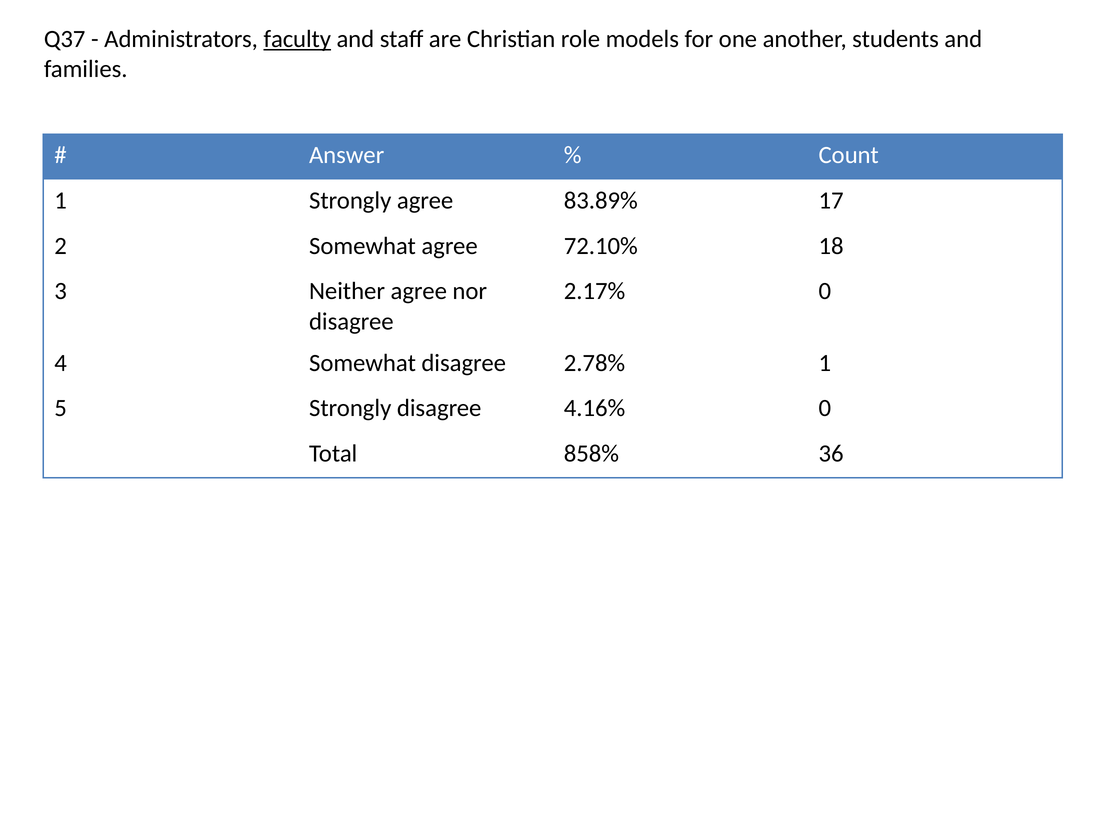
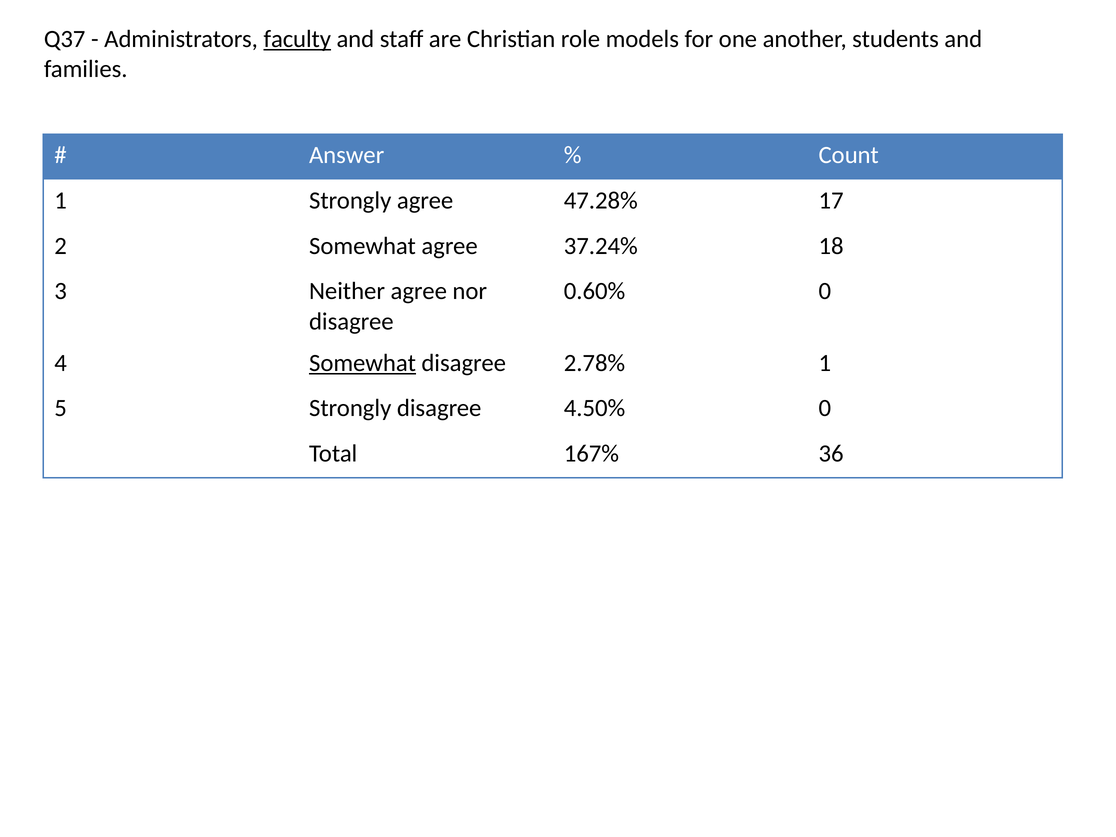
83.89%: 83.89% -> 47.28% (601, 201)
72.10%: 72.10% -> 37.24% (601, 246)
2.17%: 2.17% -> 0.60% (595, 291)
Somewhat underline: none -> present (363, 363)
4.16%: 4.16% -> 4.50% (595, 408)
858%: 858% -> 167% (591, 453)
